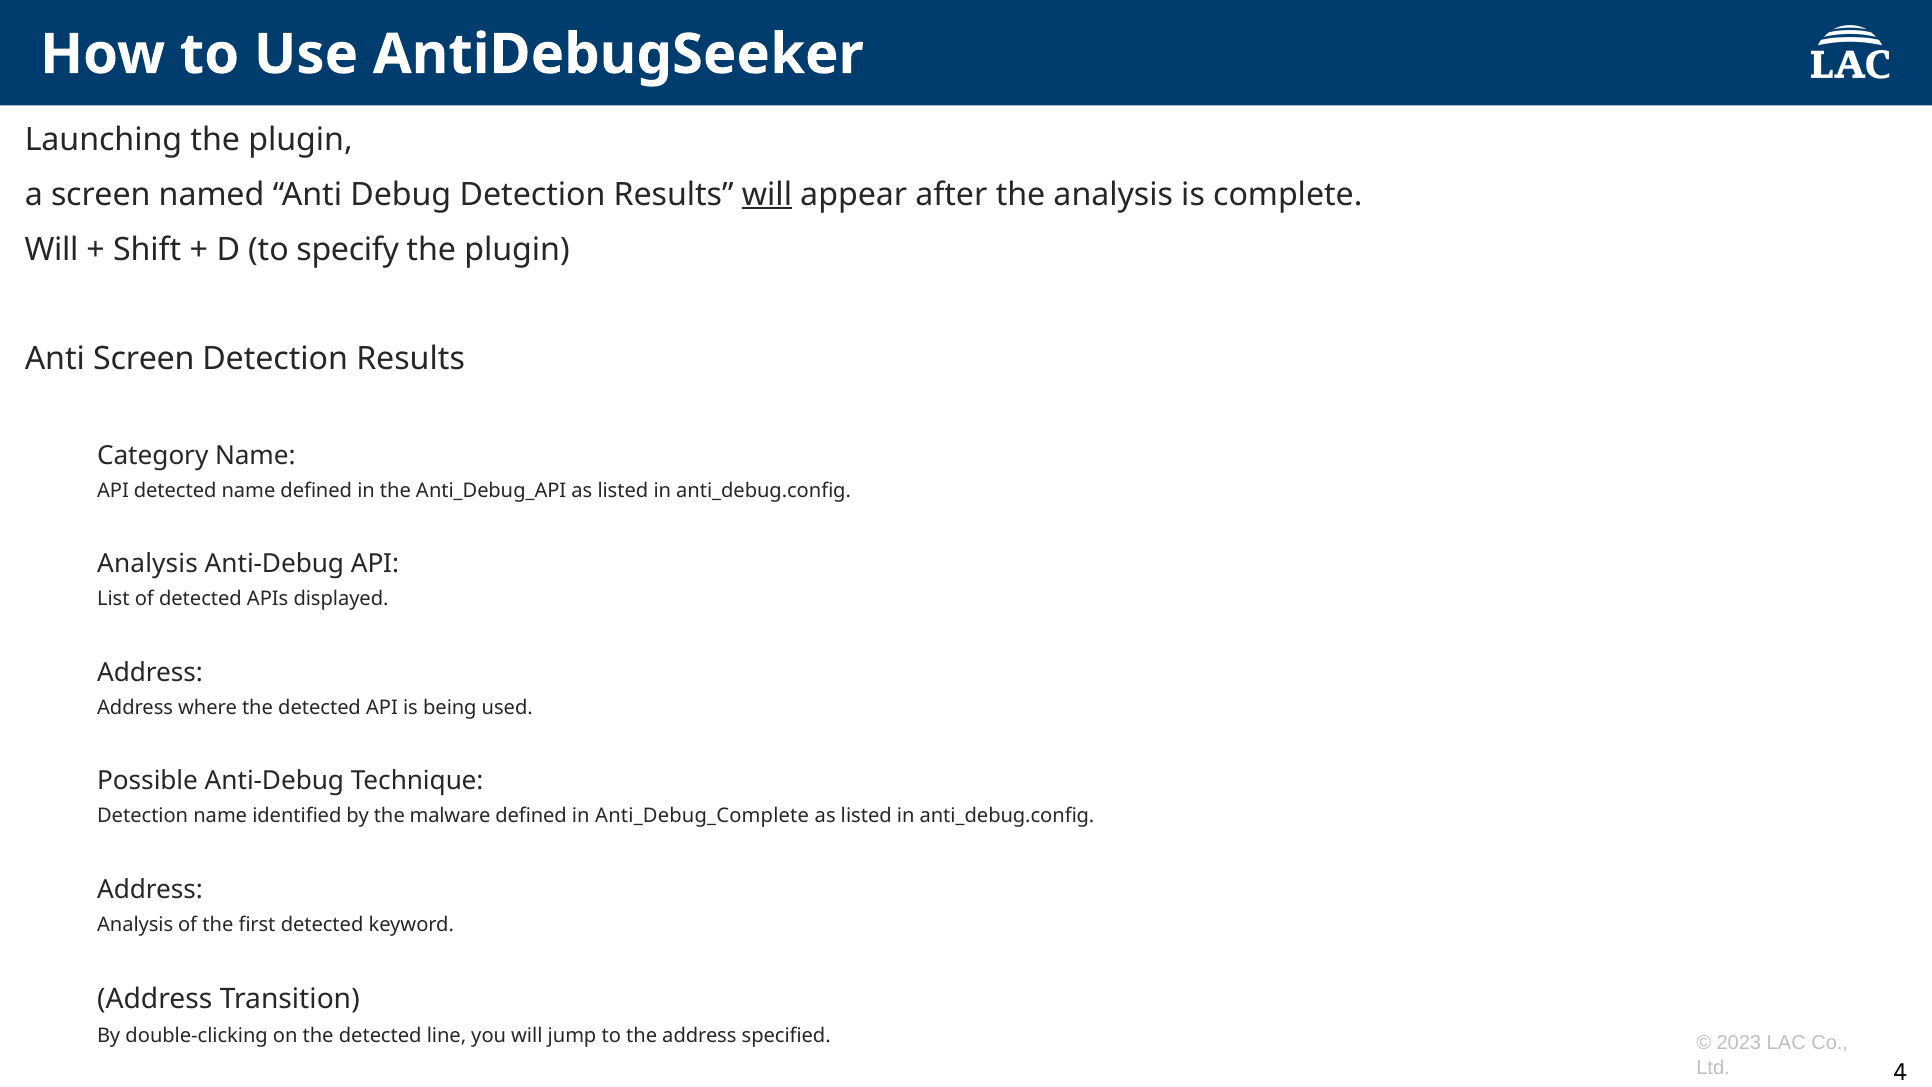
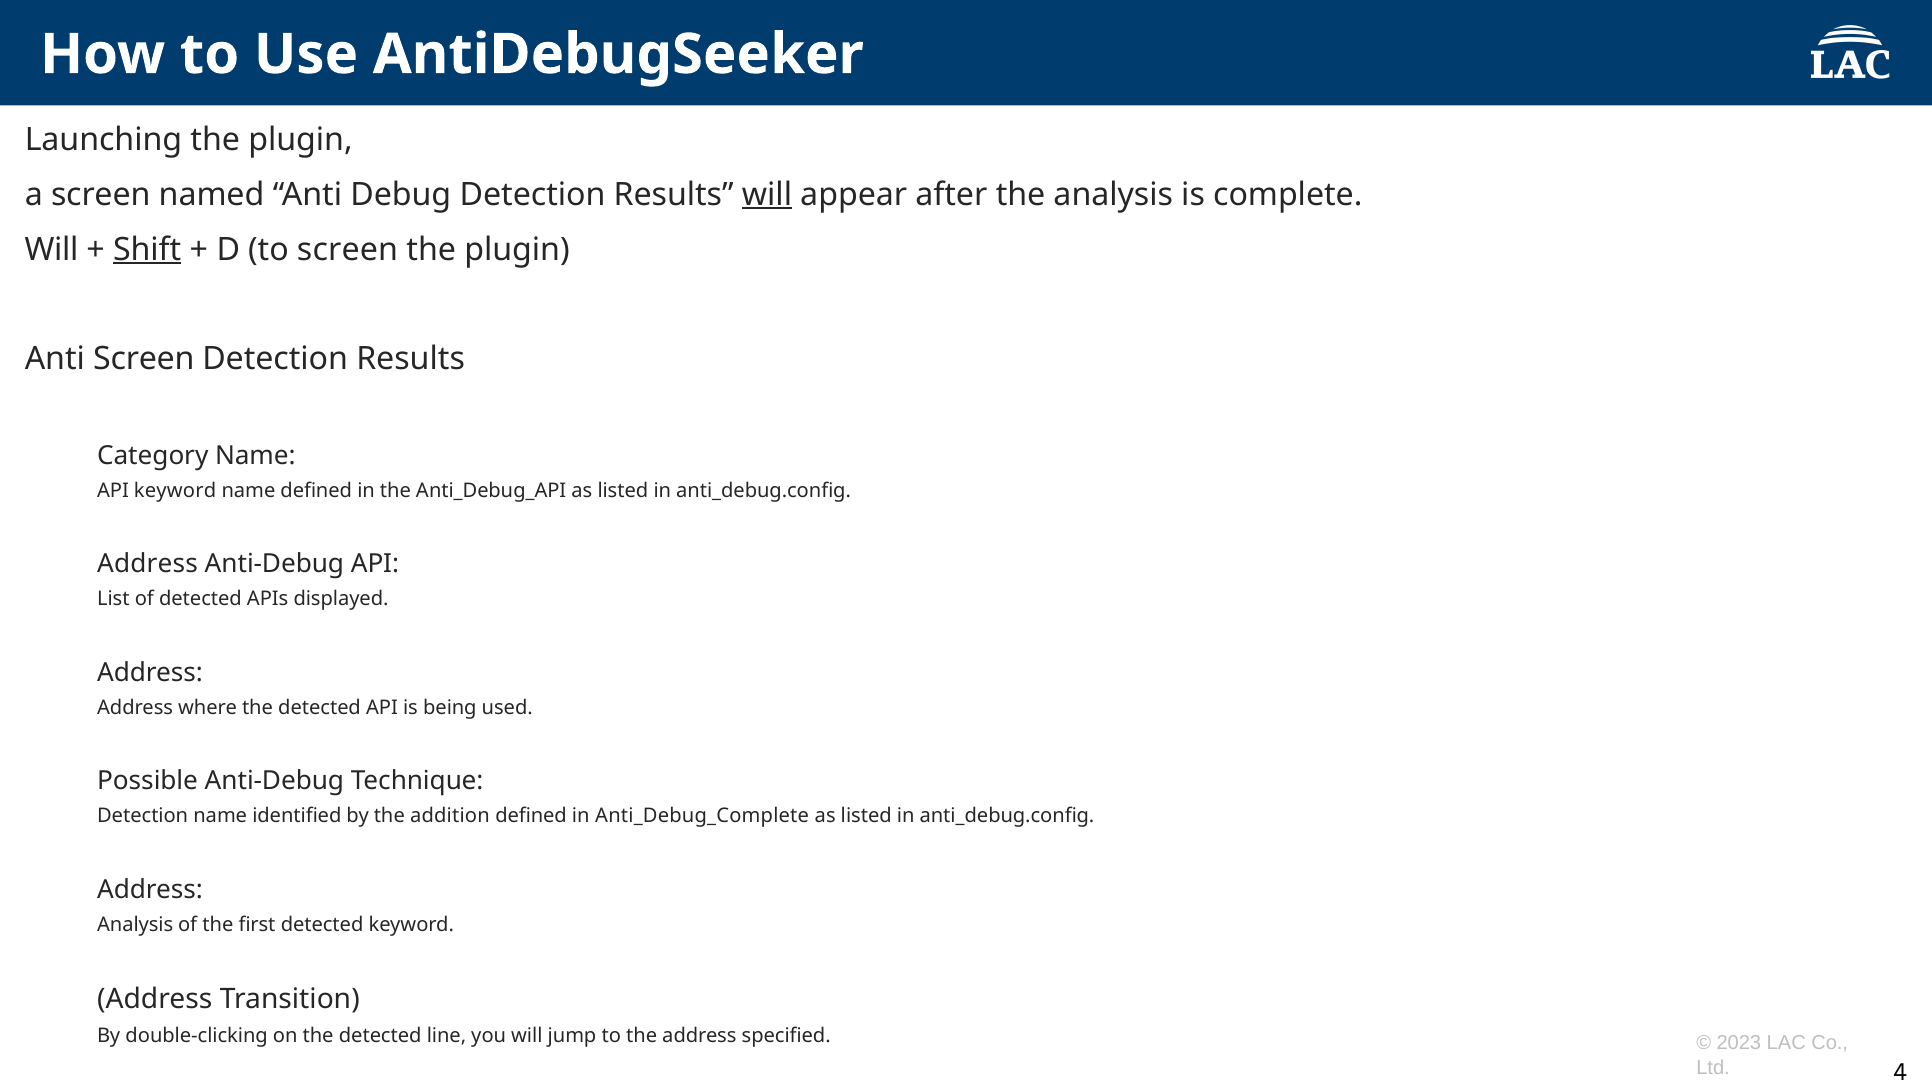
Shift underline: none -> present (147, 249)
to specify: specify -> screen (347, 249)
API detected: detected -> keyword (175, 491)
Analysis: Analysis -> Address (148, 564)
malware: malware -> addition (450, 816)
